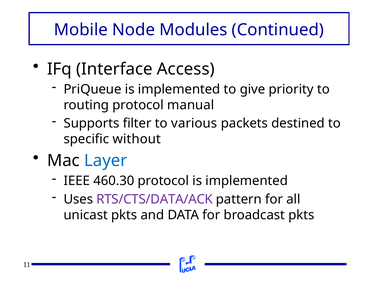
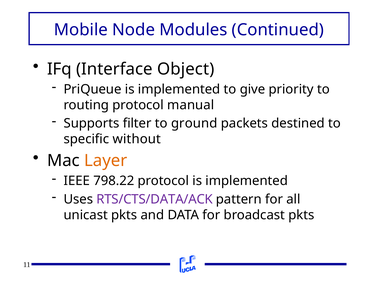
Access: Access -> Object (186, 69)
various: various -> ground (194, 124)
Layer colour: blue -> orange (106, 161)
460.30: 460.30 -> 798.22 (114, 181)
